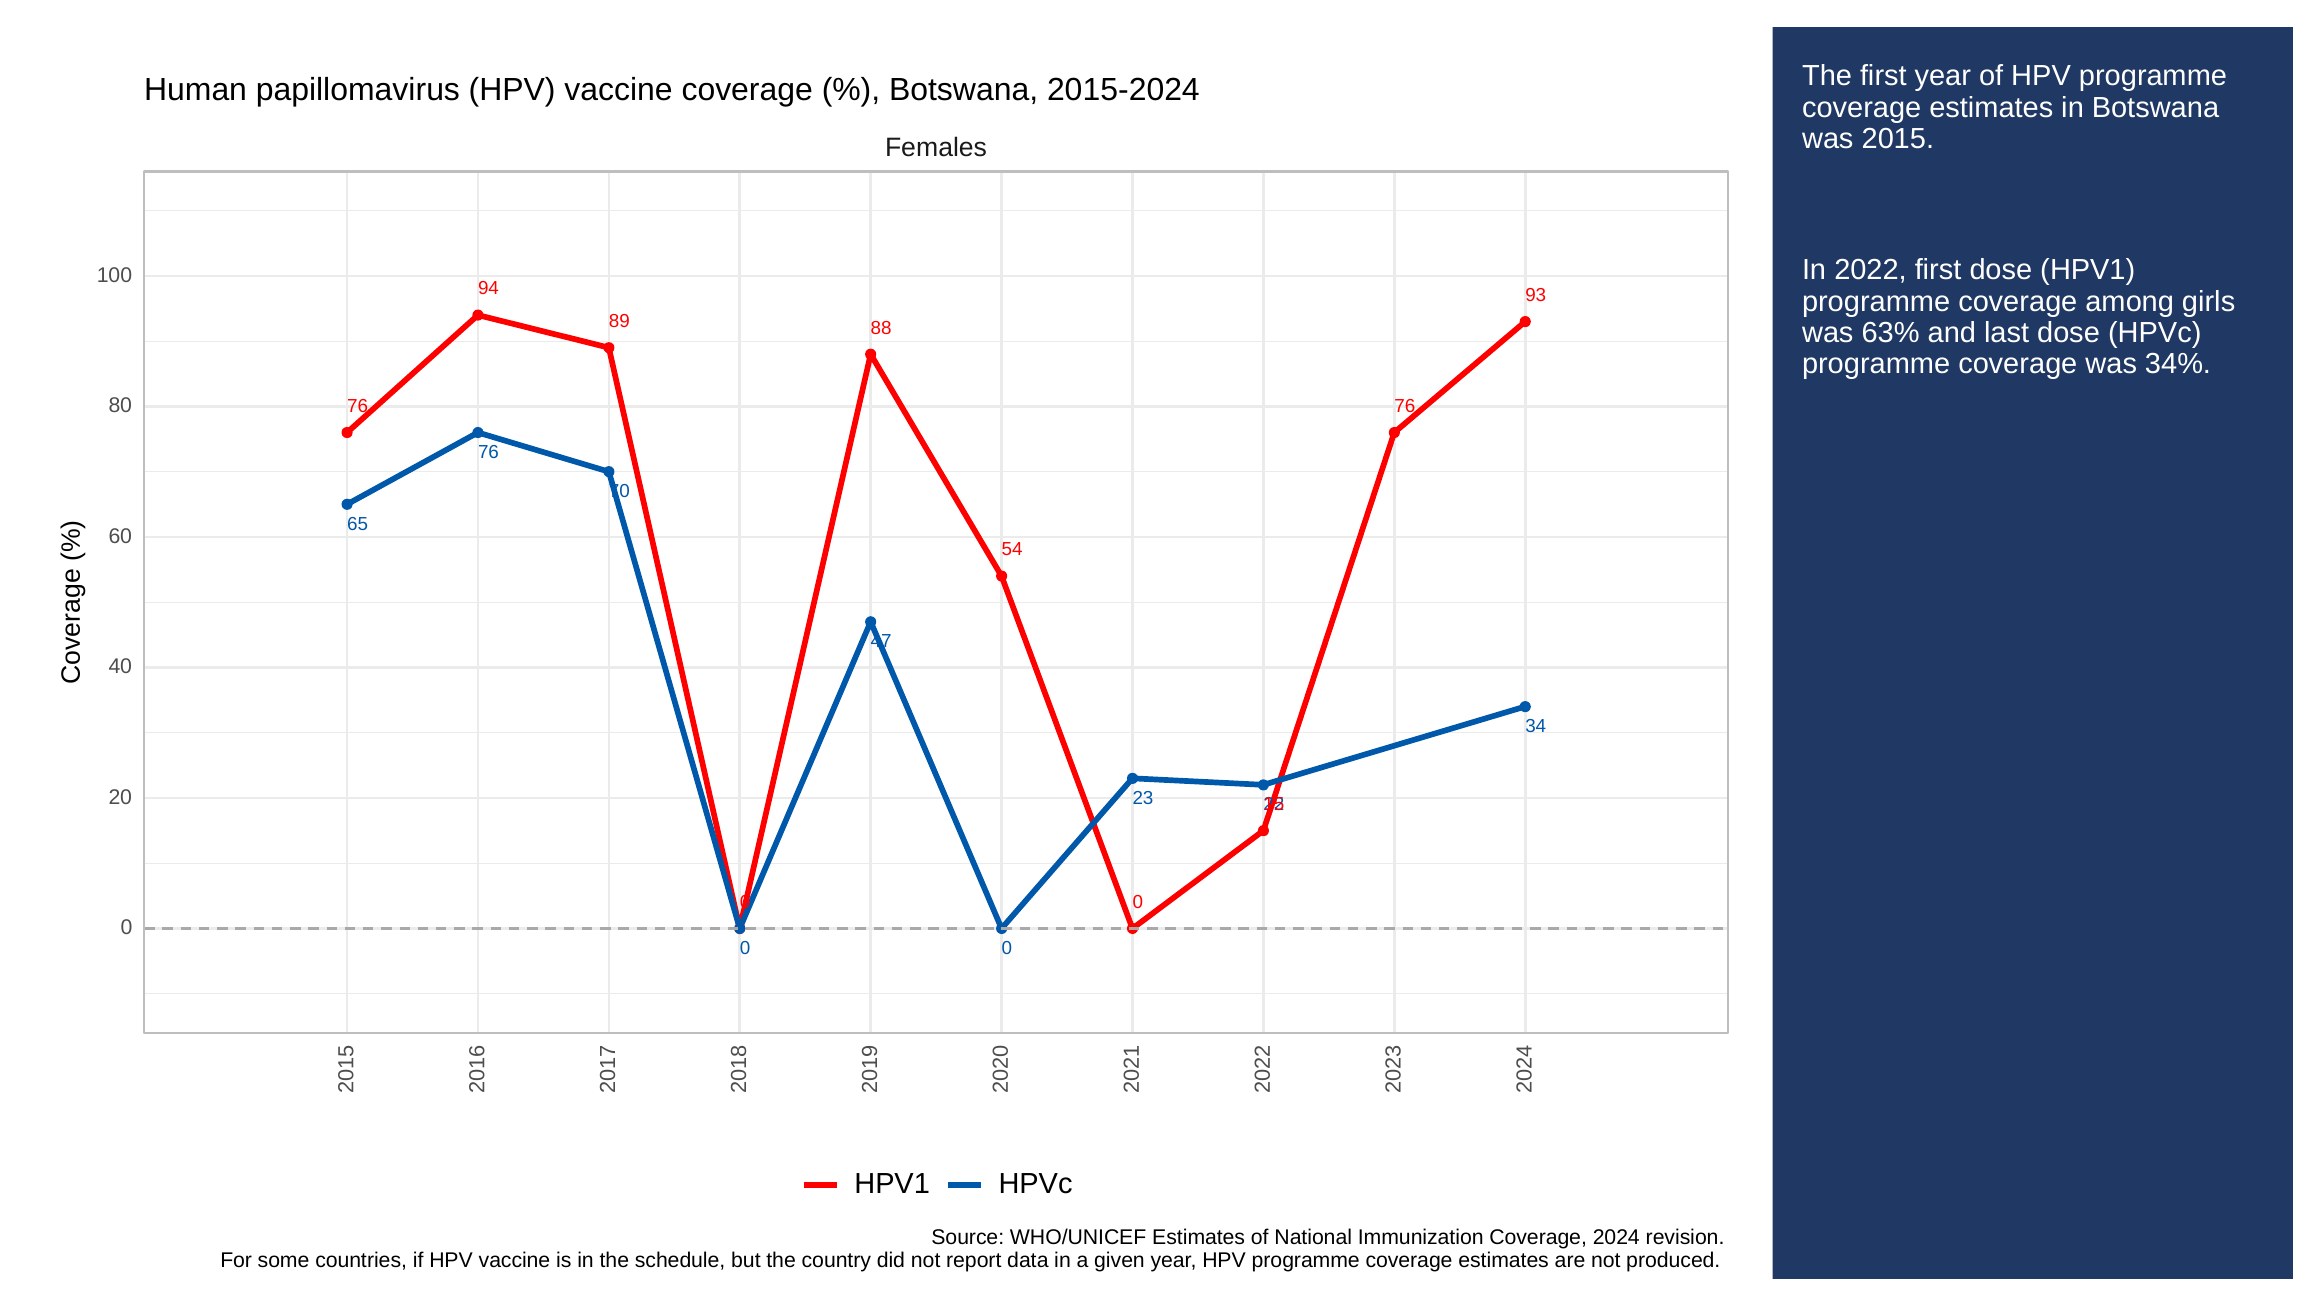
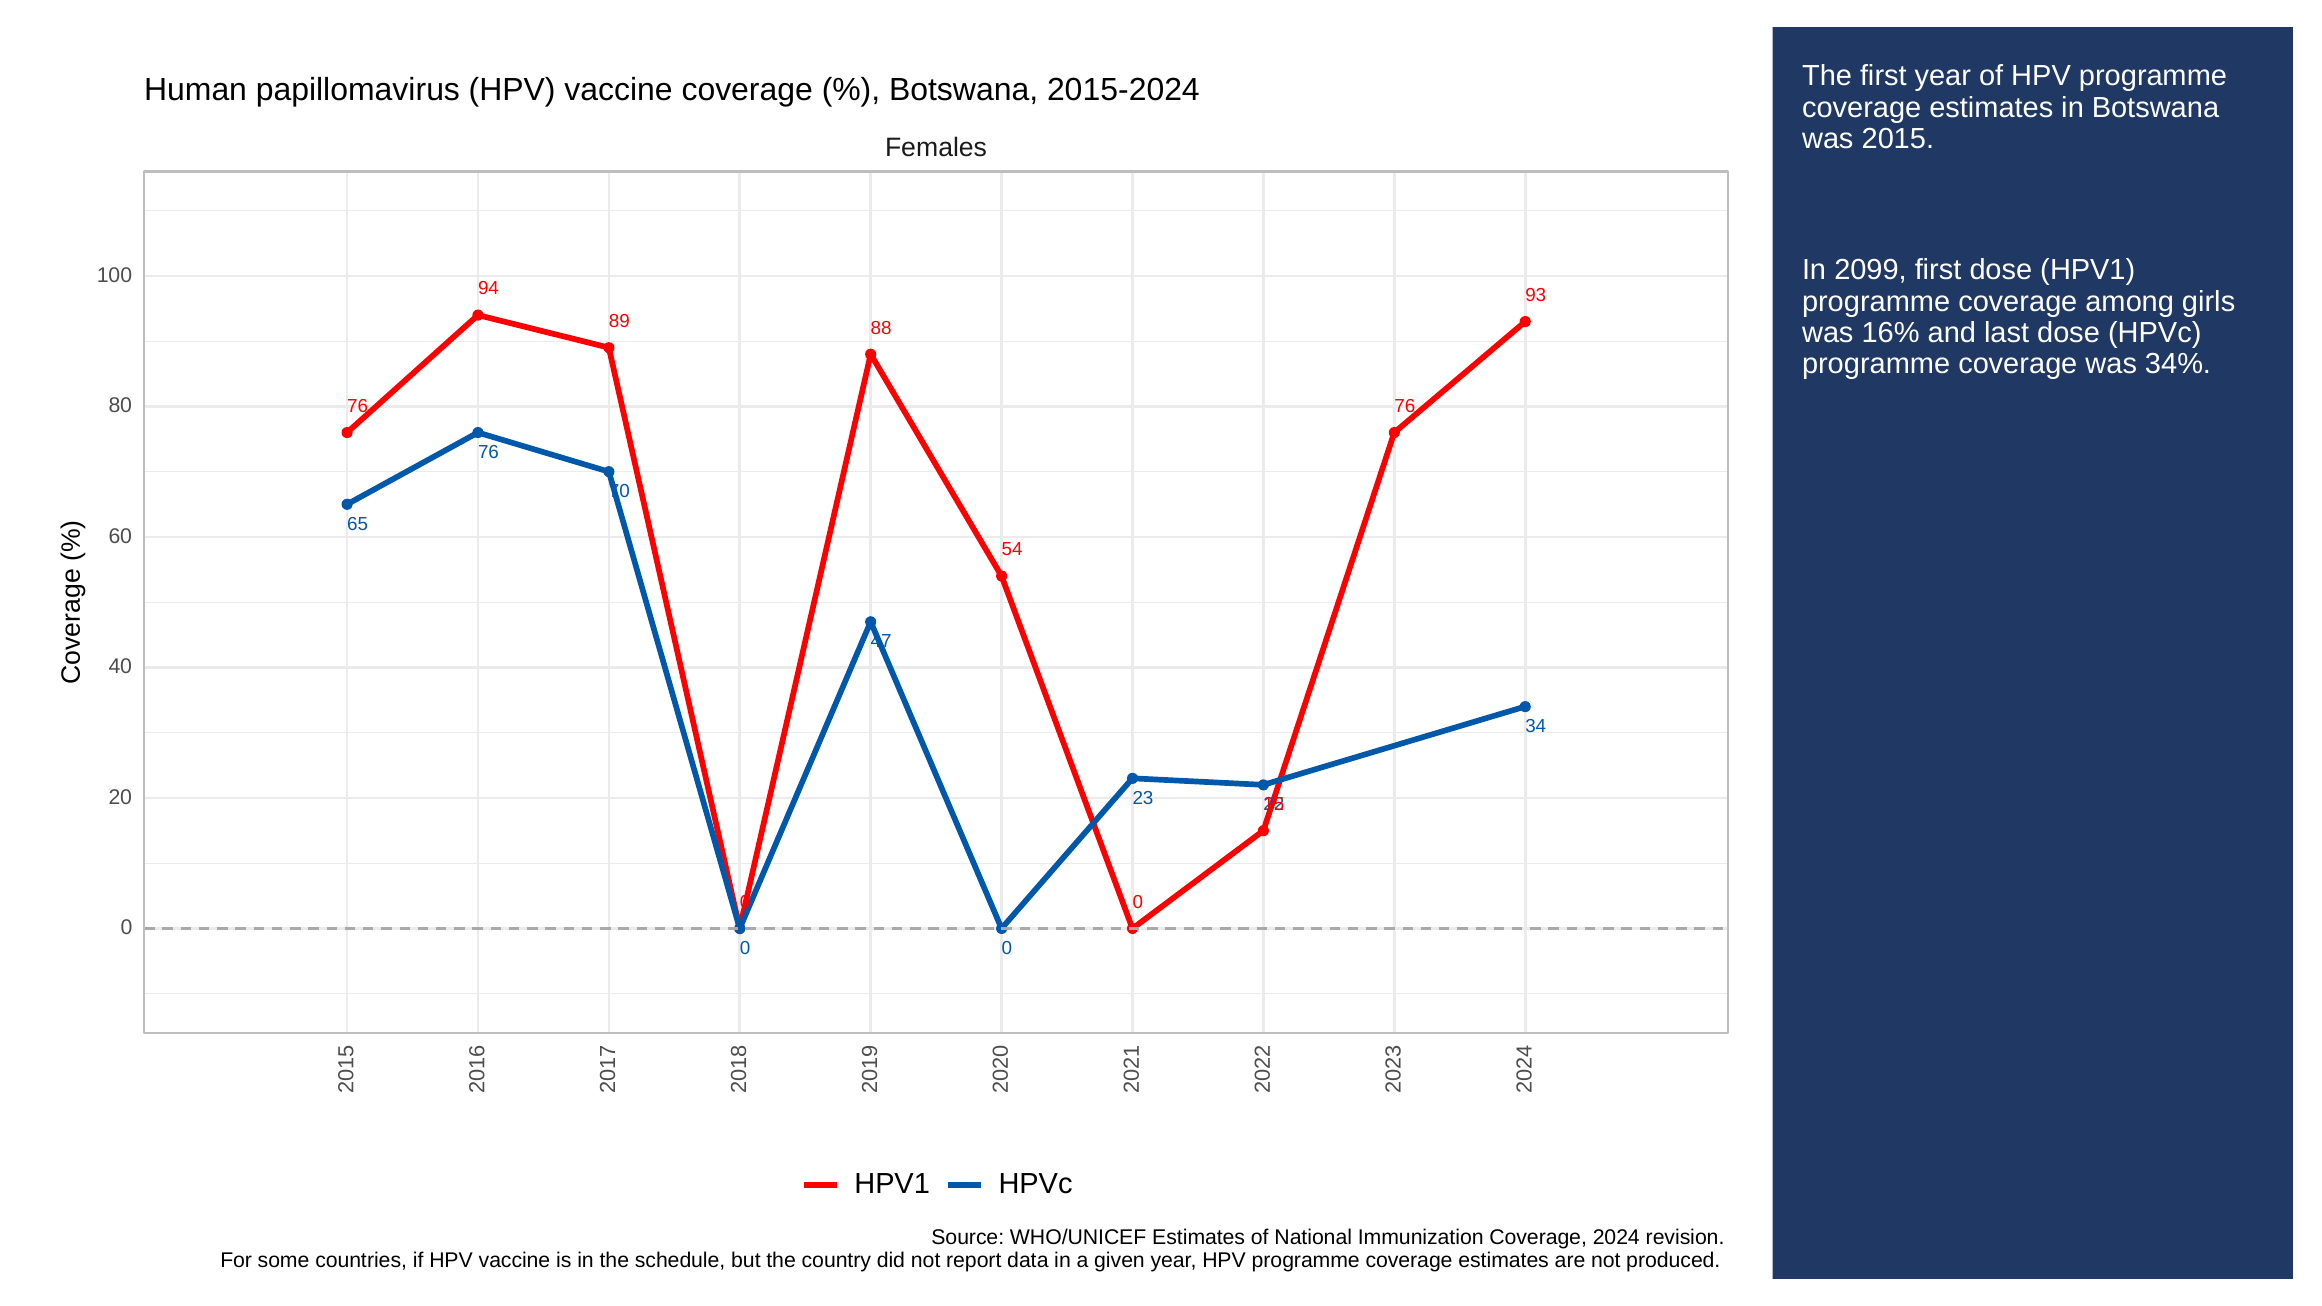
2022: 2022 -> 2099 (1870, 270)
63%: 63% -> 16% (1891, 333)
